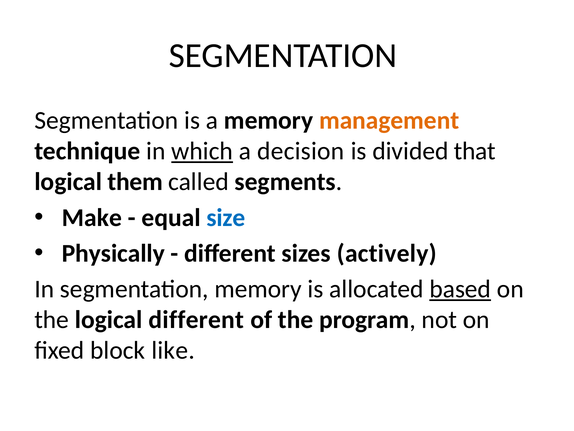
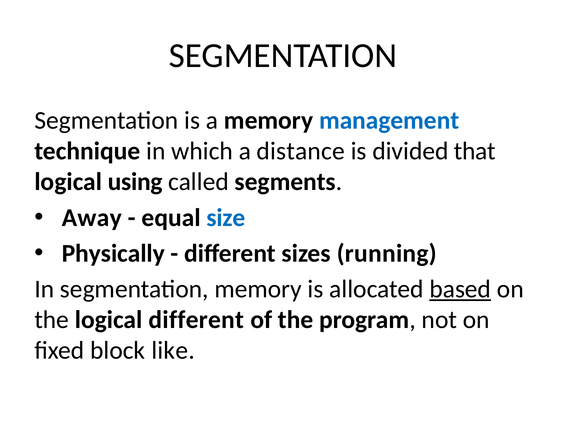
management colour: orange -> blue (389, 120)
which underline: present -> none (202, 151)
decision: decision -> distance (301, 151)
them: them -> using (135, 182)
Make: Make -> Away (92, 217)
actively: actively -> running (387, 253)
